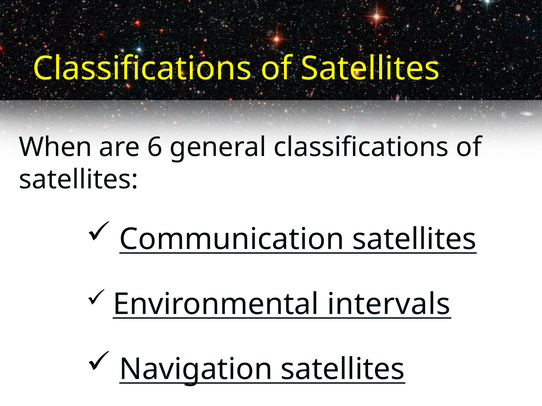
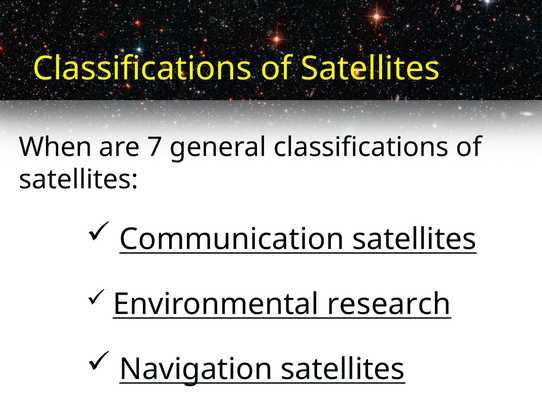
6: 6 -> 7 (155, 147)
intervals: intervals -> research (389, 305)
